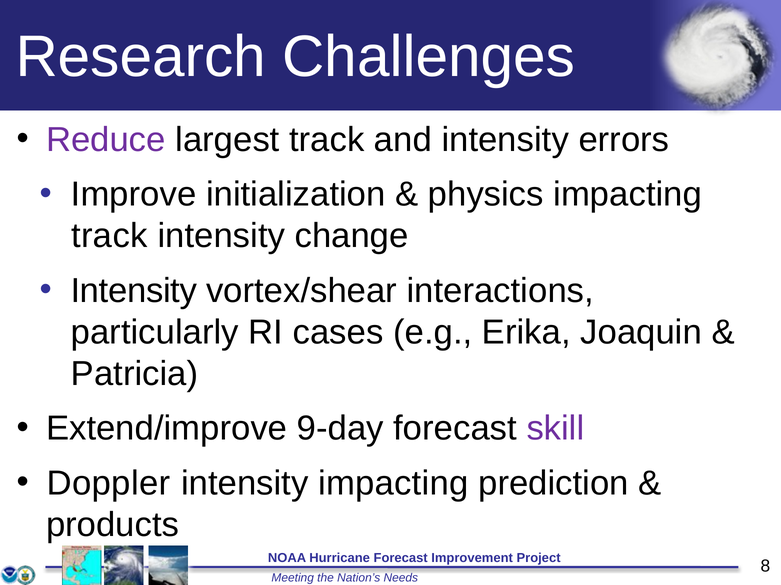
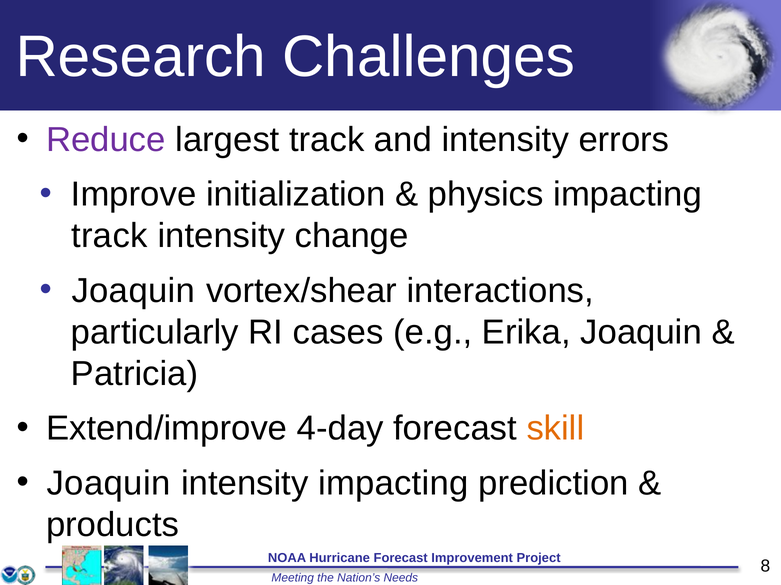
Intensity: Intensity -> Joaquin (133, 291)
9-day: 9-day -> 4-day (340, 429)
skill colour: purple -> orange (555, 429)
Doppler: Doppler -> Joaquin (109, 484)
